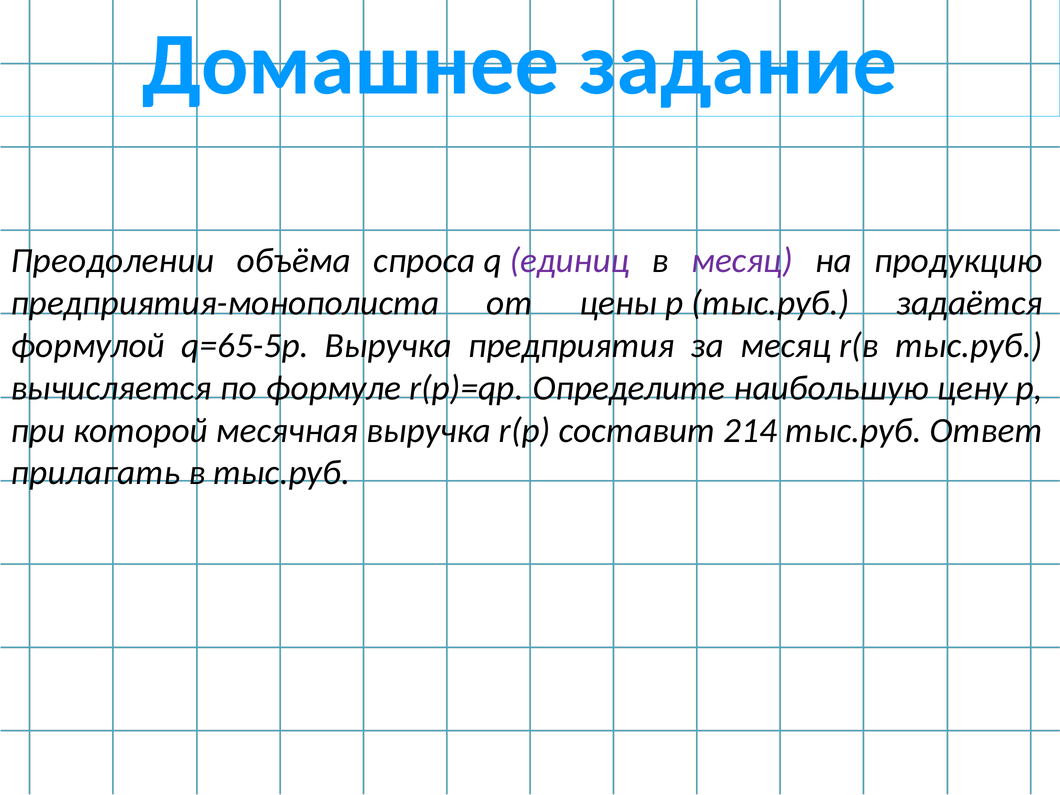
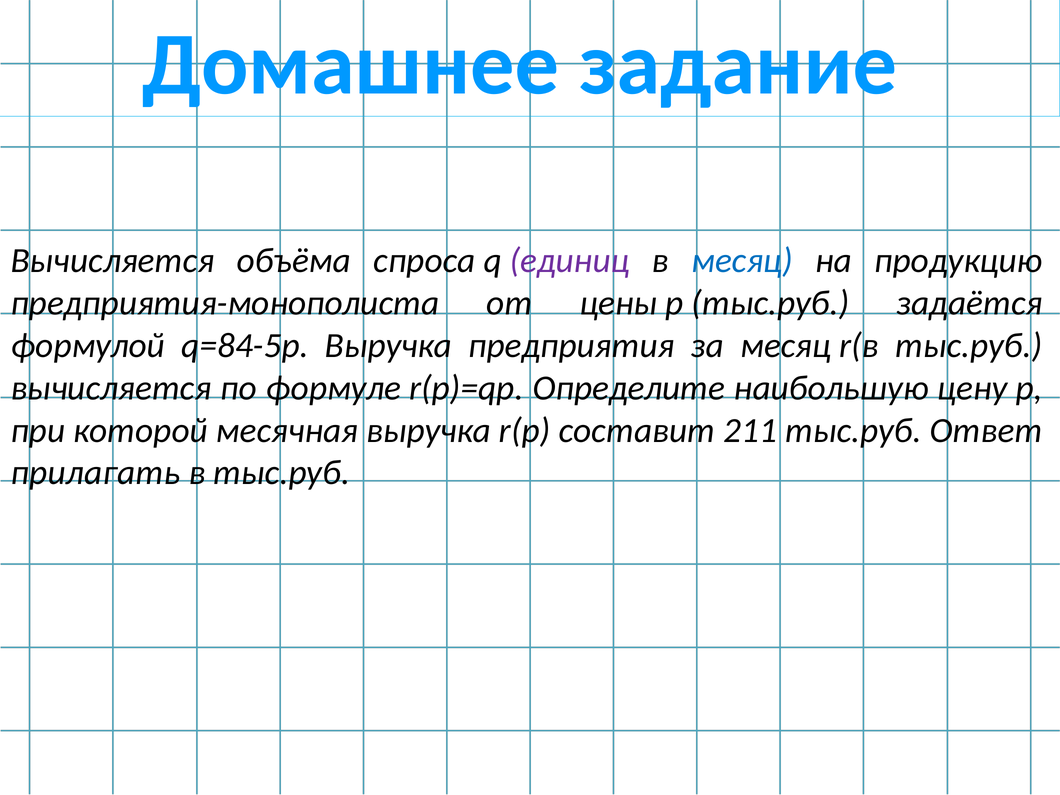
Преодолении: Преодолении -> Вычисляется (112, 261)
месяц colour: purple -> blue (742, 261)
q=65-5p: q=65-5p -> q=84-5p (245, 346)
214: 214 -> 211 (750, 430)
